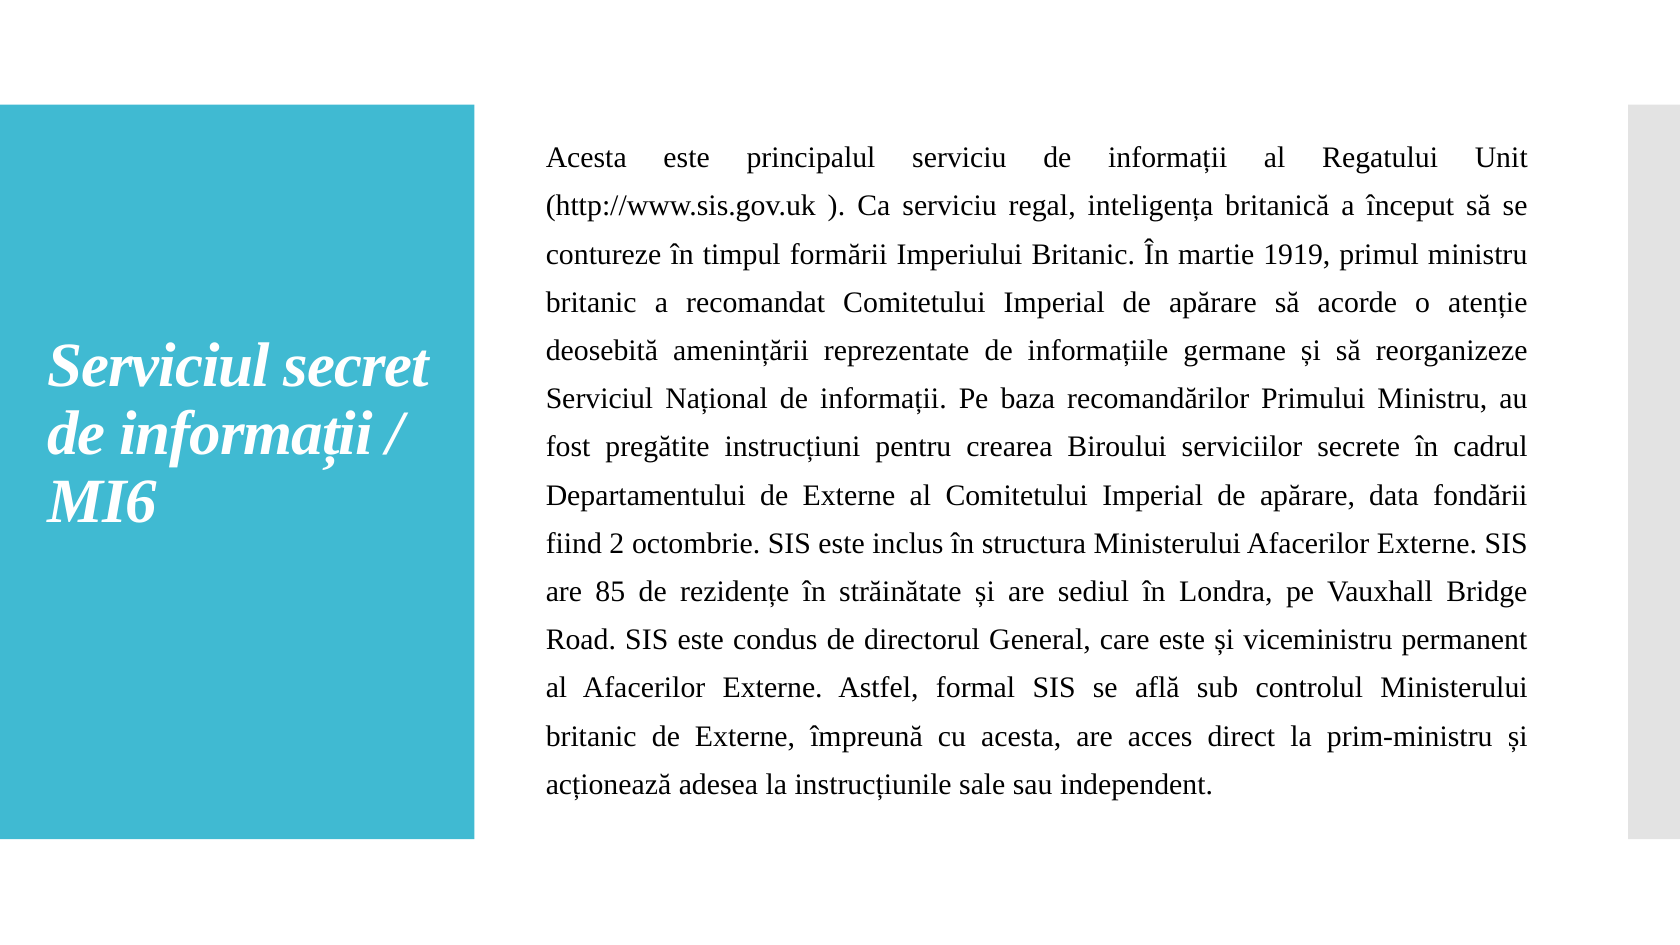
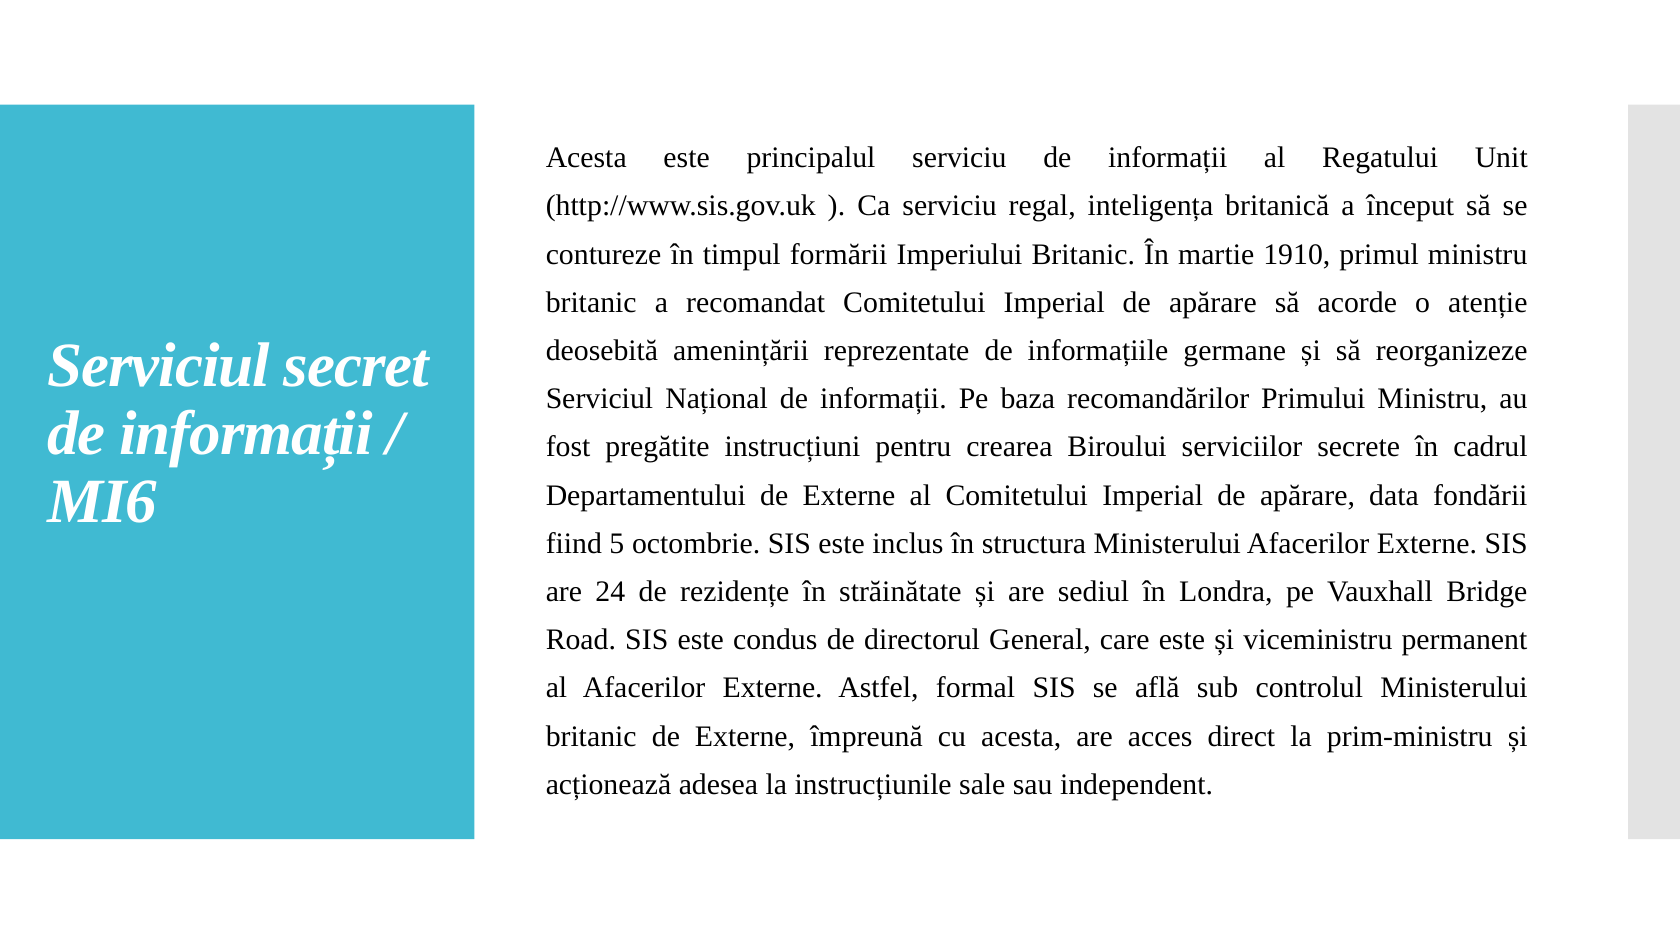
1919: 1919 -> 1910 (1297, 254)
2: 2 -> 5 (617, 543)
85: 85 -> 24 (610, 592)
